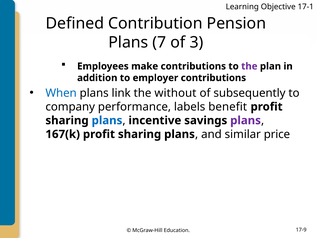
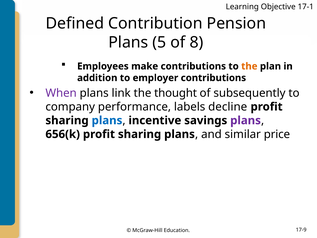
7: 7 -> 5 (159, 42)
3: 3 -> 8 (196, 42)
the colour: purple -> orange (249, 66)
When colour: blue -> purple (61, 93)
without: without -> thought (176, 93)
benefit: benefit -> decline (228, 107)
167(k: 167(k -> 656(k (63, 134)
